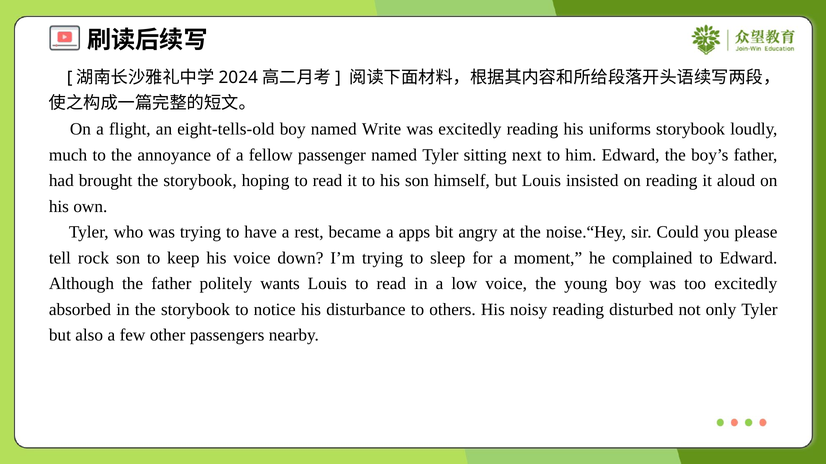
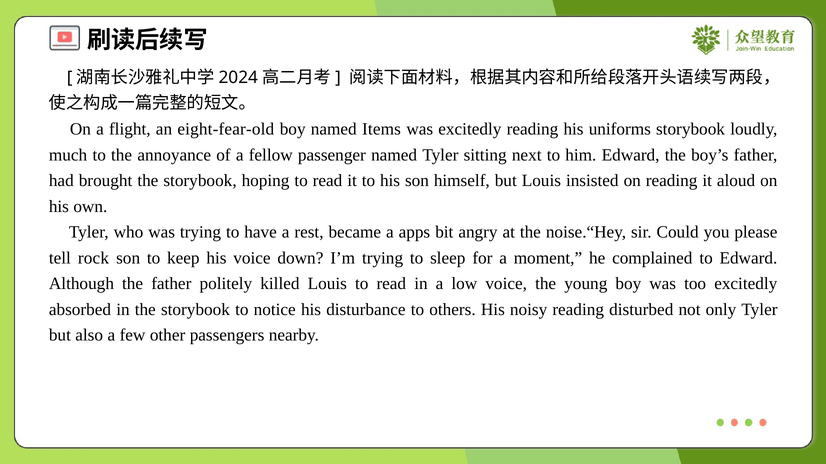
eight-tells-old: eight-tells-old -> eight-fear-old (226, 129)
Write: Write -> Items (381, 129)
wants: wants -> killed (280, 284)
